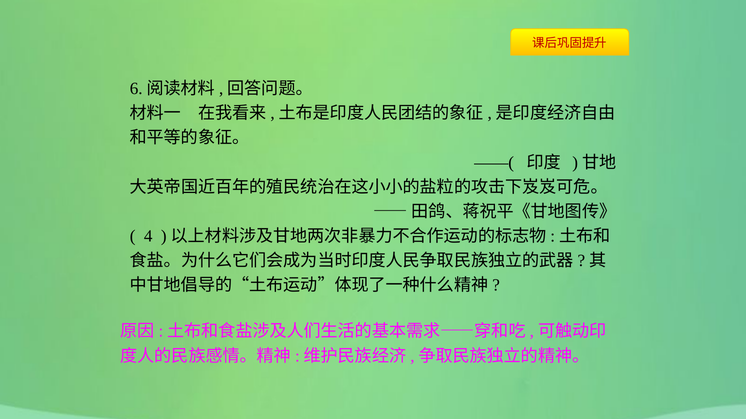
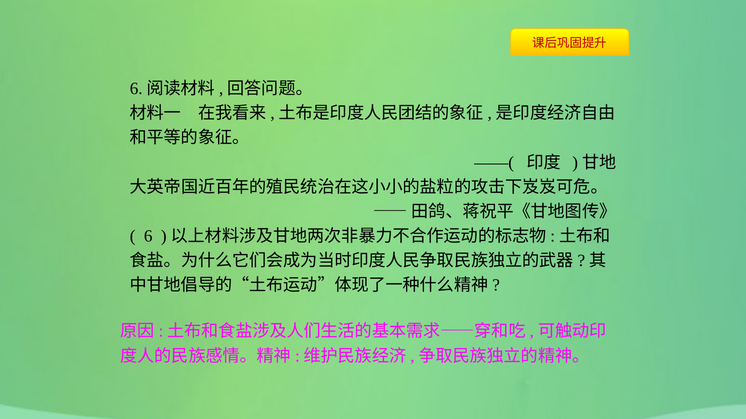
4: 4 -> 6 (148, 236)
